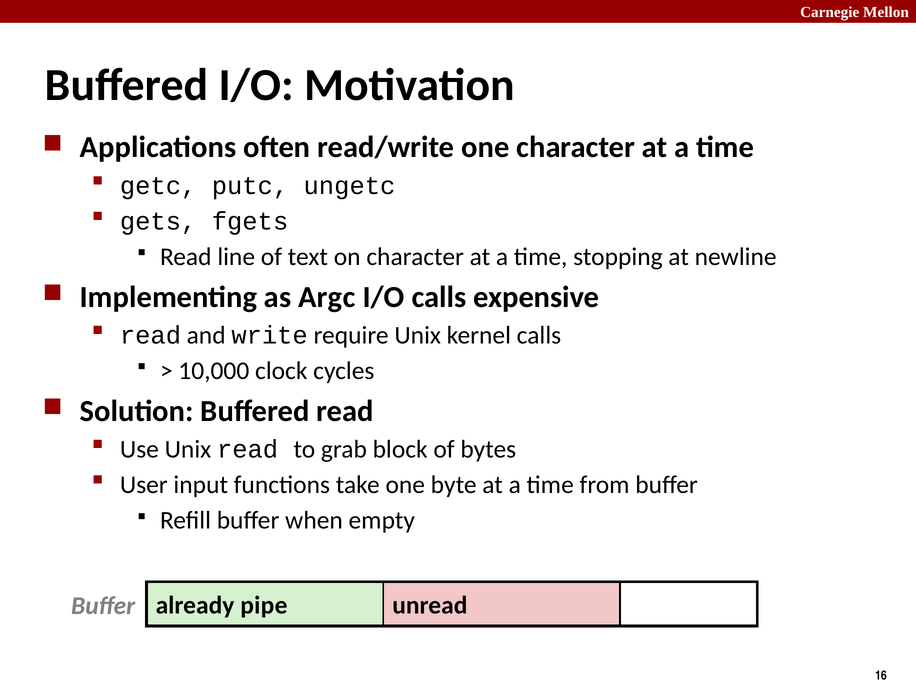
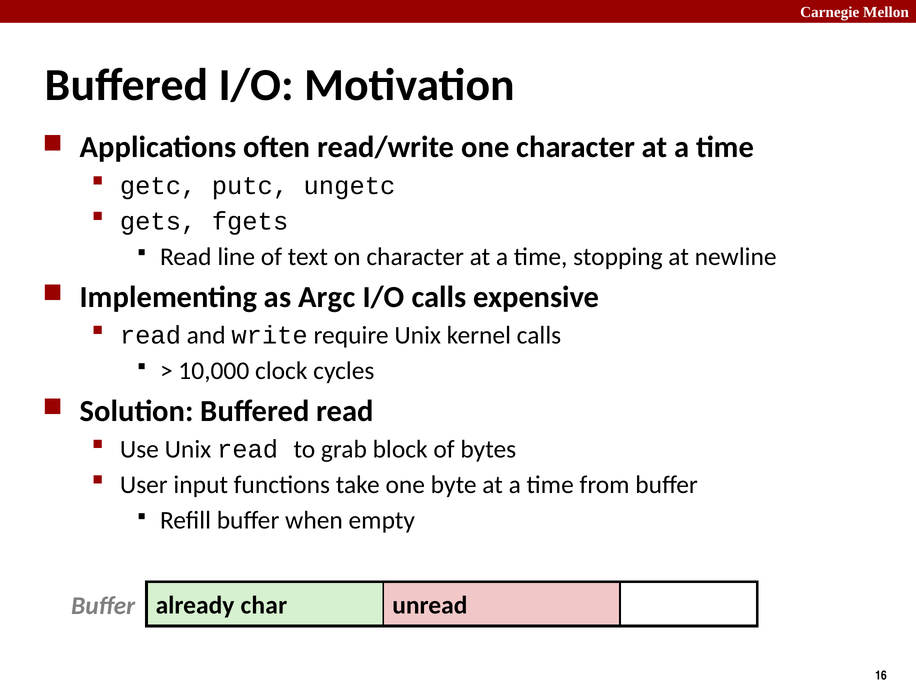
pipe: pipe -> char (264, 606)
